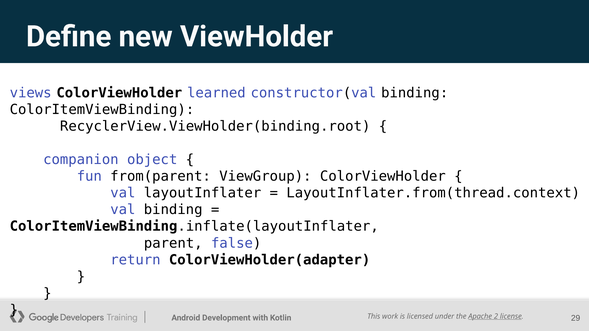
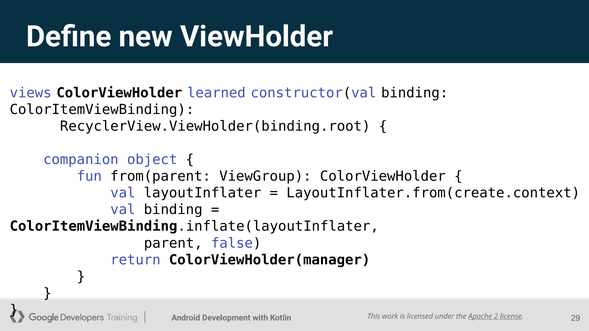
LayoutInflater.from(thread.context: LayoutInflater.from(thread.context -> LayoutInflater.from(create.context (433, 193)
ColorViewHolder(adapter: ColorViewHolder(adapter -> ColorViewHolder(manager (270, 260)
